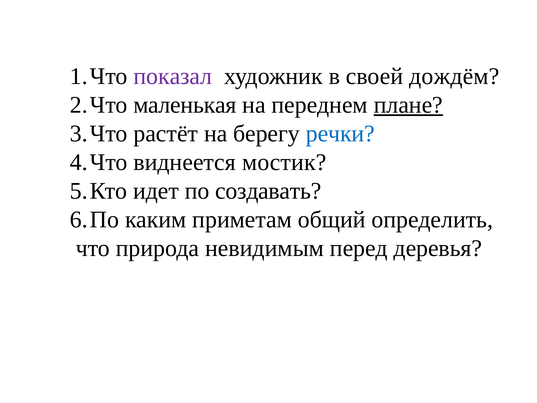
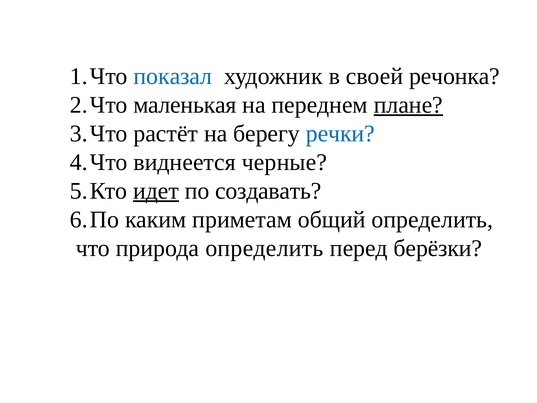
показал colour: purple -> blue (173, 76)
дождём: дождём -> речонка (455, 76)
мостик: мостик -> черные (284, 162)
идет underline: none -> present (156, 191)
природа невидимым: невидимым -> определить (264, 248)
деревья: деревья -> берёзки (438, 248)
